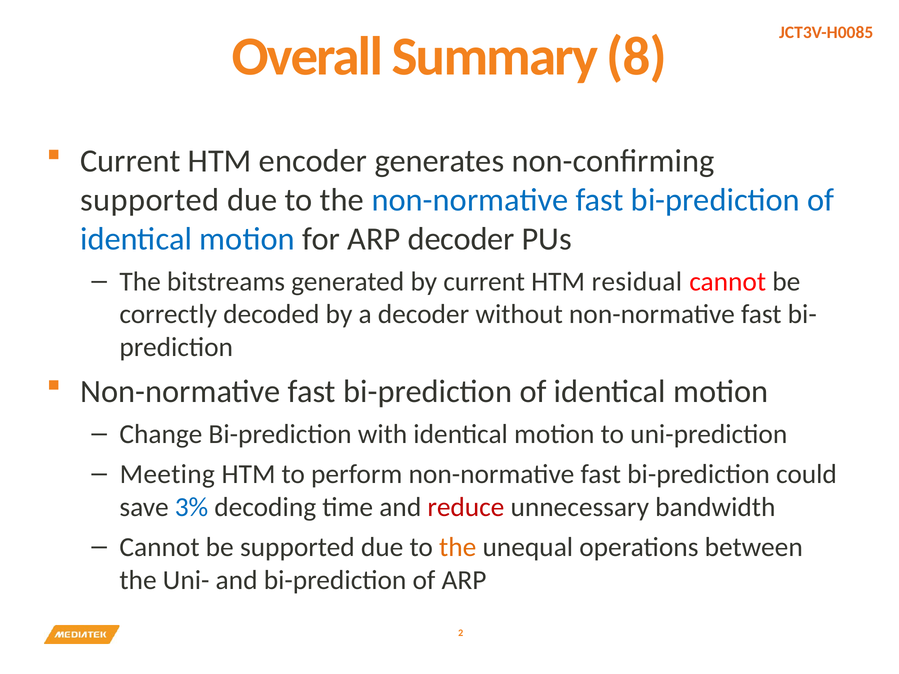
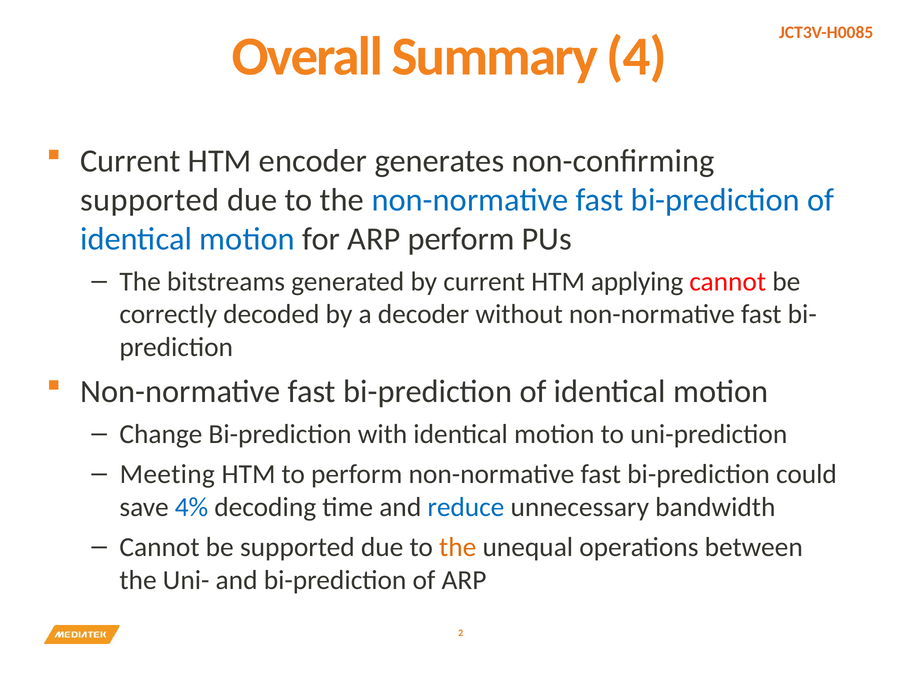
8: 8 -> 4 (637, 57)
ARP decoder: decoder -> perform (461, 239)
residual: residual -> applying (637, 282)
3%: 3% -> 4% (191, 507)
reduce colour: red -> blue (466, 507)
